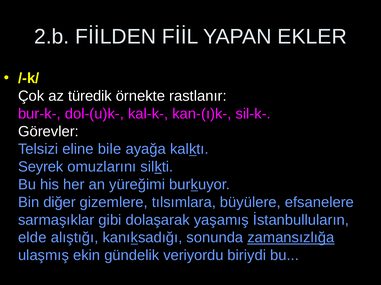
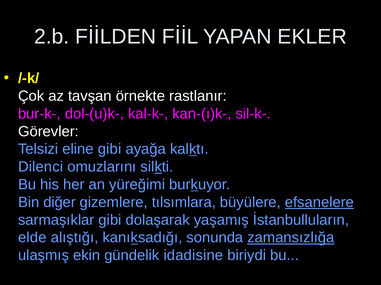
türedik: türedik -> tavşan (90, 96)
eline bile: bile -> gibi (110, 149)
Seyrek: Seyrek -> Dilenci (41, 167)
efsanelere underline: none -> present (319, 203)
veriyordu: veriyordu -> idadisine (193, 256)
